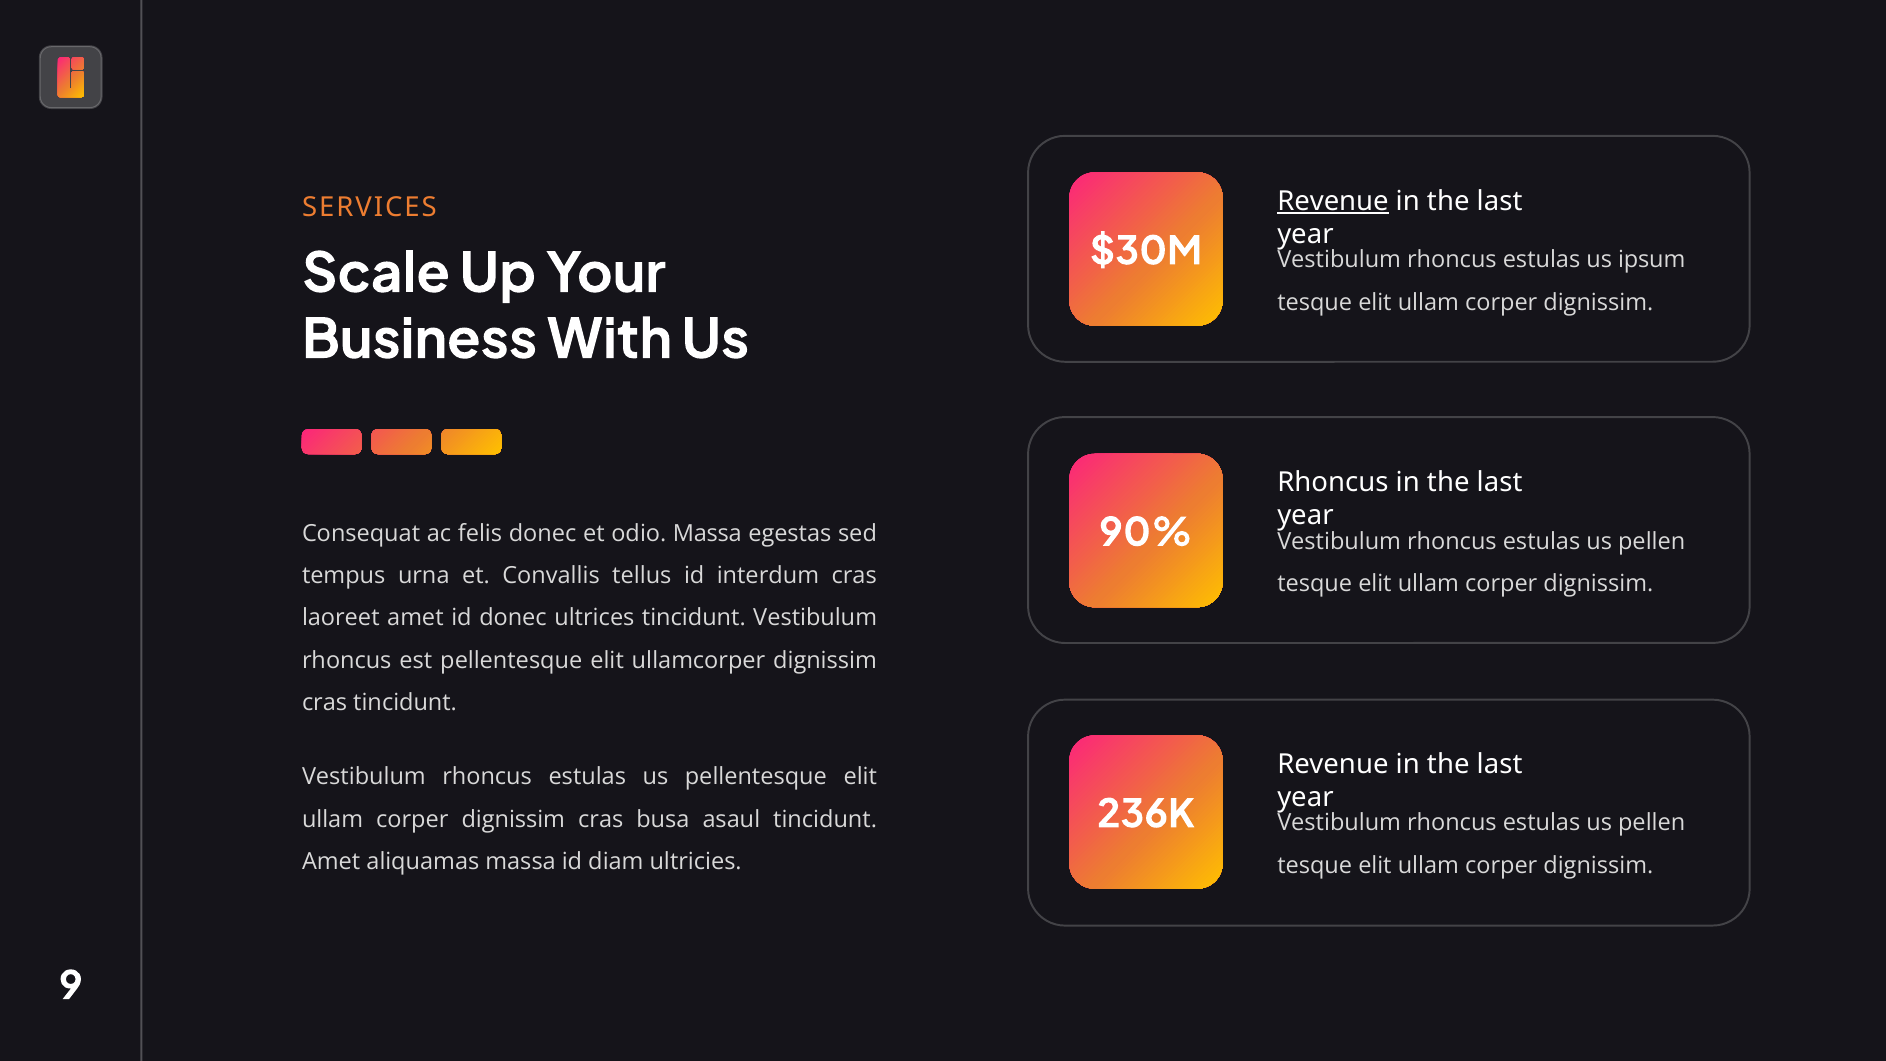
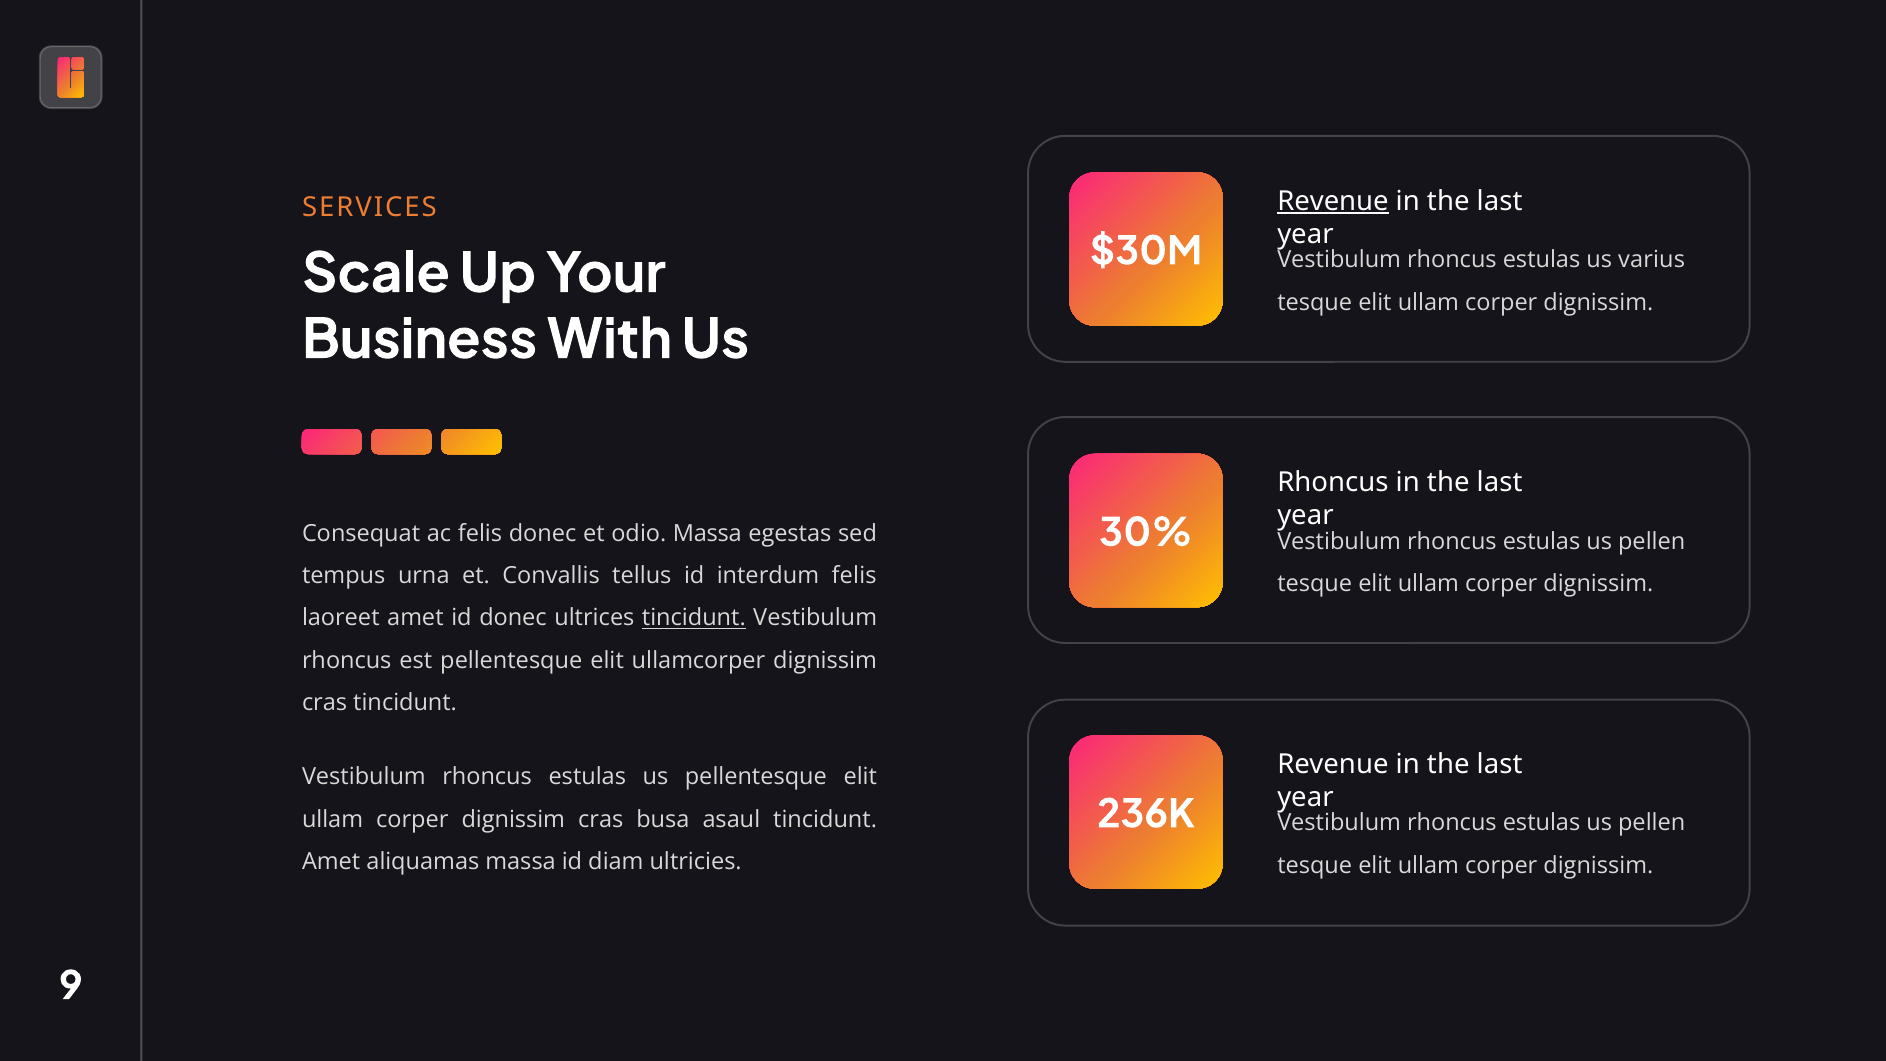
ipsum: ipsum -> varius (1652, 260)
90%: 90% -> 30% (1146, 533)
interdum cras: cras -> felis (854, 576)
tincidunt underline: none -> present (694, 618)
